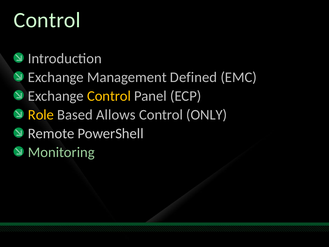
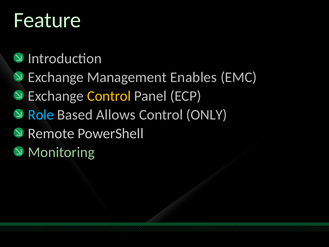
Control: Control -> Feature (47, 20)
Defined: Defined -> Enables (194, 77)
Role colour: yellow -> light blue (41, 115)
